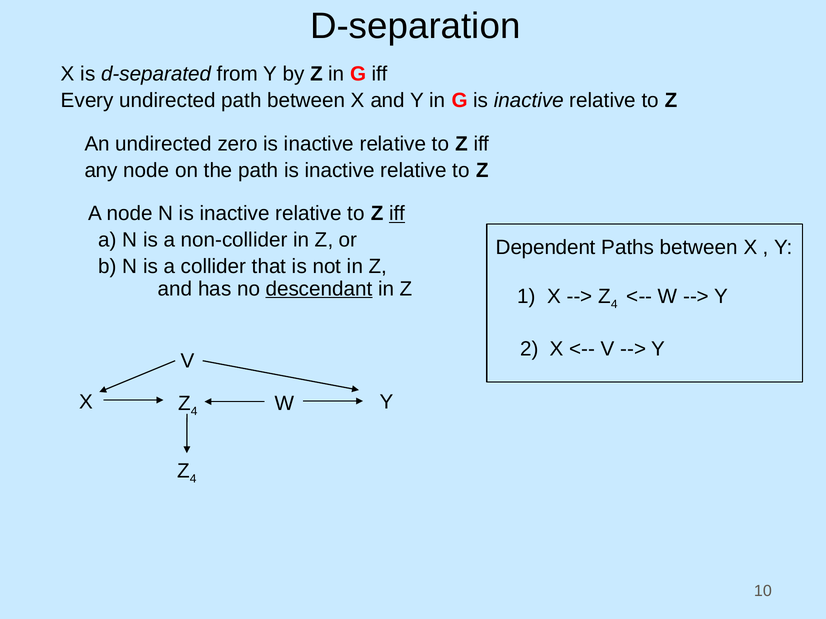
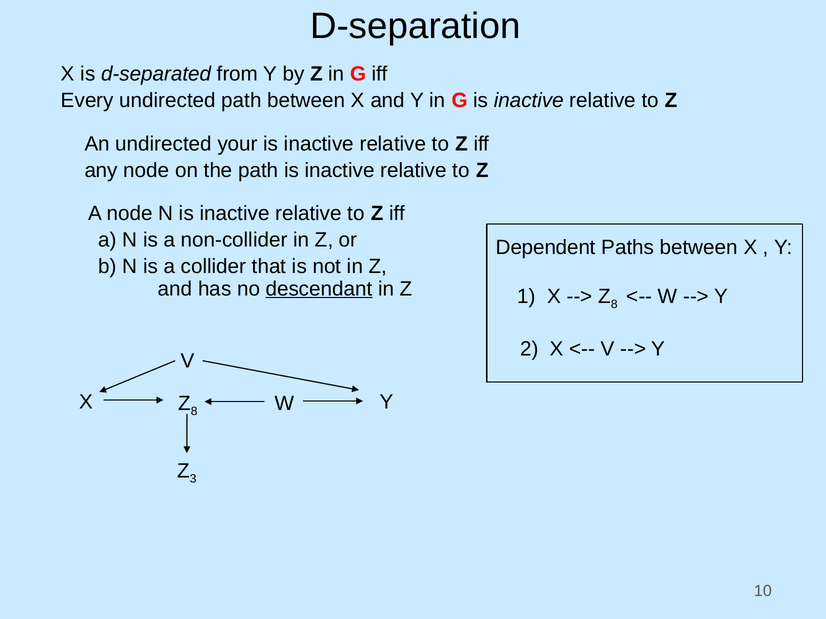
zero: zero -> your (238, 144)
iff underline: present -> none (397, 214)
4: 4 -> 8 (614, 305)
4: 4 -> 8 (194, 412)
4: 4 -> 3 (193, 479)
